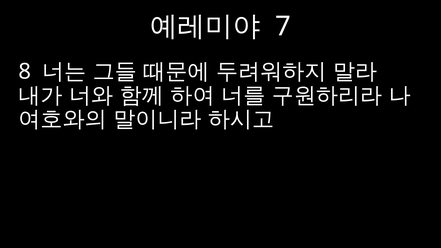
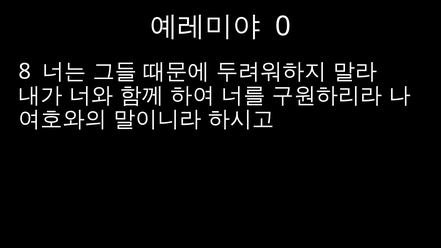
7: 7 -> 0 (283, 27)
